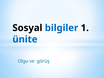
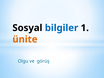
ünite colour: blue -> orange (25, 39)
